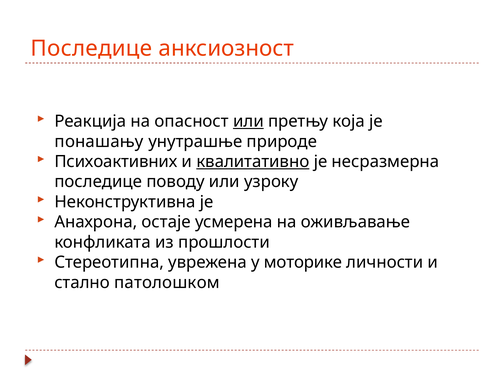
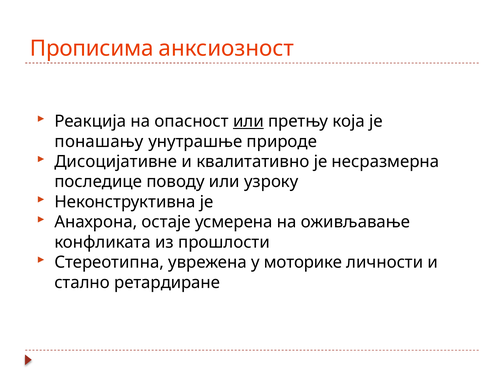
Последице: Последице -> Прописима (92, 49)
Психоактивних: Психоактивних -> Дисоцијативне (116, 162)
квалитативно underline: present -> none (253, 162)
патолошком: патолошком -> ретардиране (167, 283)
